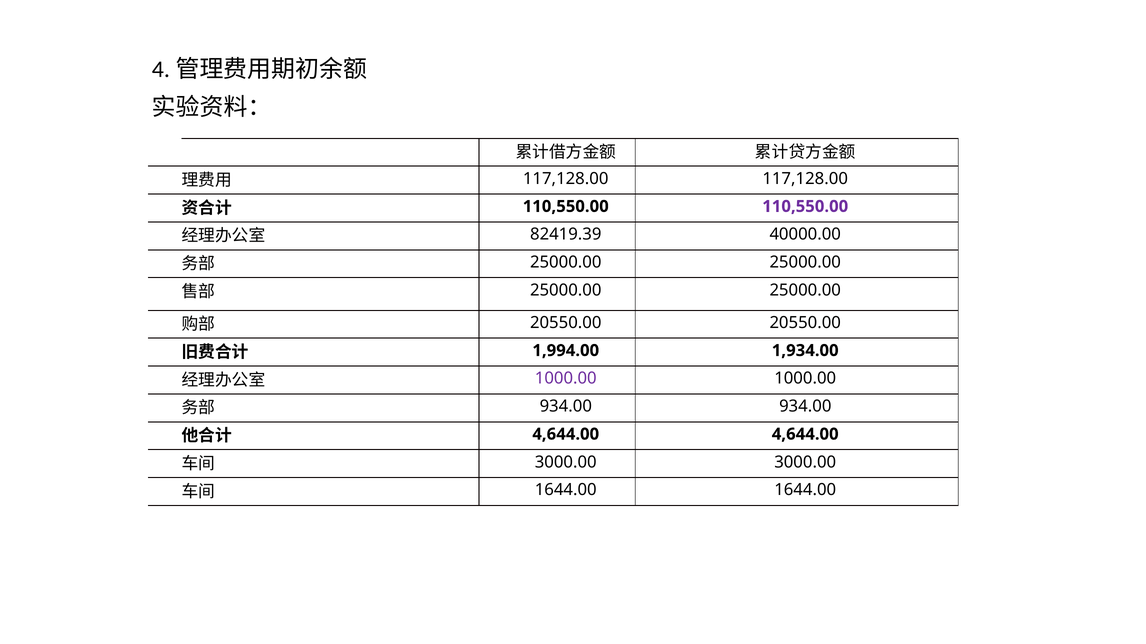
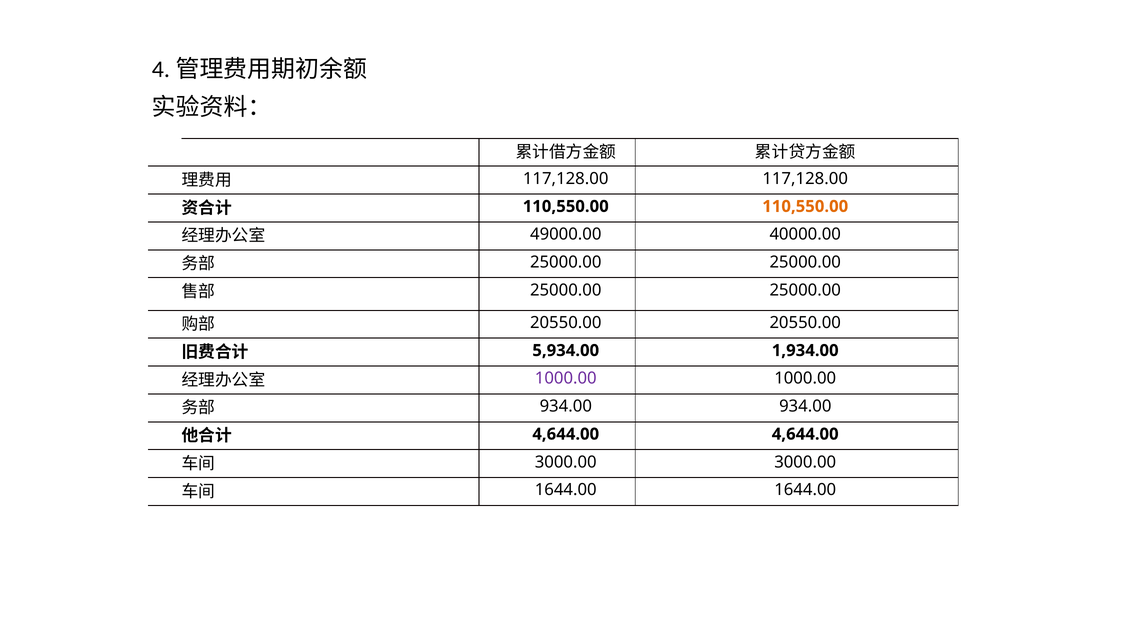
110,550.00 colour: purple -> orange (805, 207)
82419.39: 82419.39 -> 49000.00 (566, 235)
1,994.00: 1,994.00 -> 5,934.00 (566, 351)
